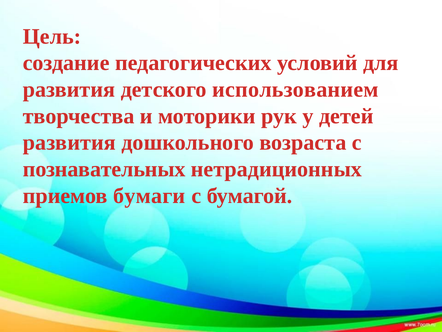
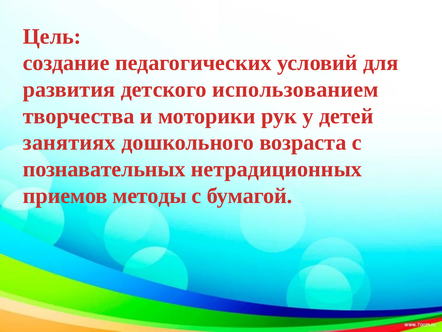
развития: развития -> занятиях (69, 142)
бумаги: бумаги -> методы (150, 195)
